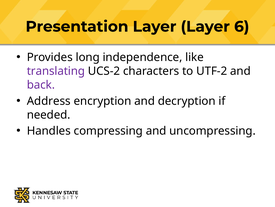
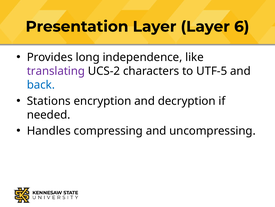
UTF-2: UTF-2 -> UTF-5 (212, 71)
back colour: purple -> blue (41, 85)
Address: Address -> Stations (49, 101)
